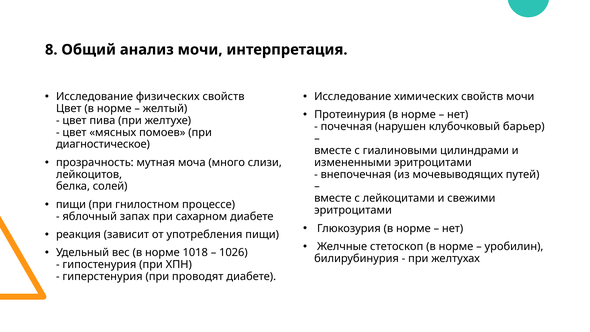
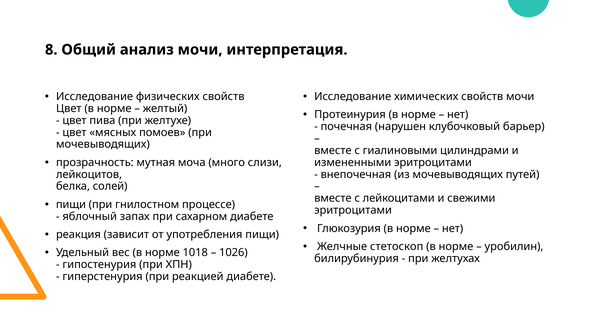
диагностическое: диагностическое -> мочевыводящих (103, 144)
проводят: проводят -> реакцией (198, 276)
